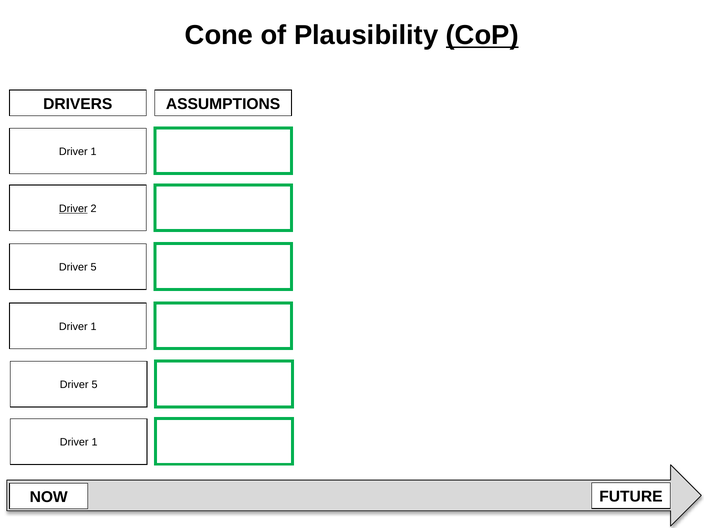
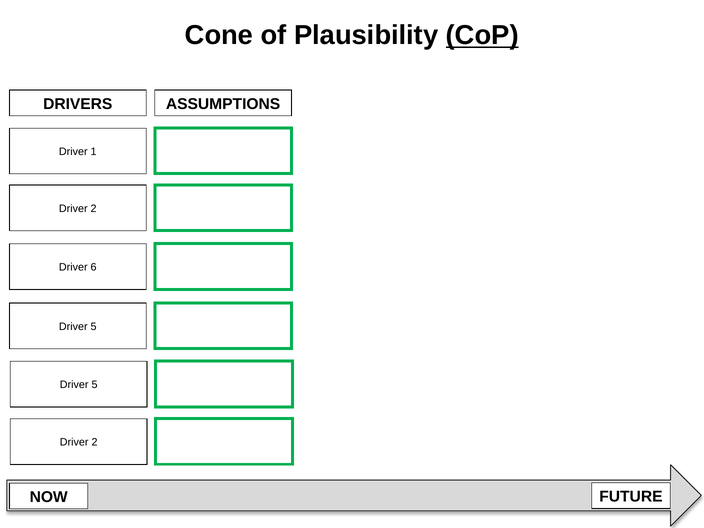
Driver underline: present -> none (73, 209)
5: 5 -> 6 (94, 267)
1: 1 -> 5 (94, 327)
1: 1 -> 2 (94, 442)
